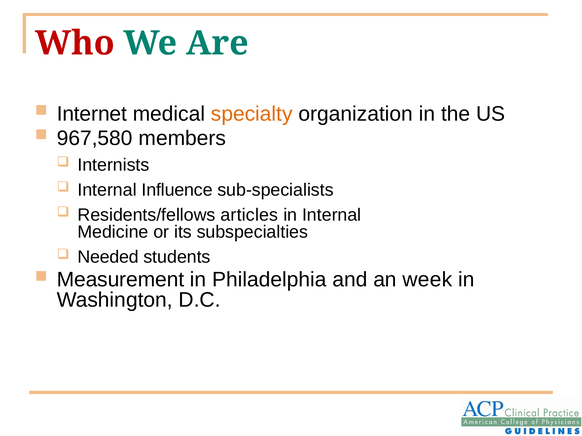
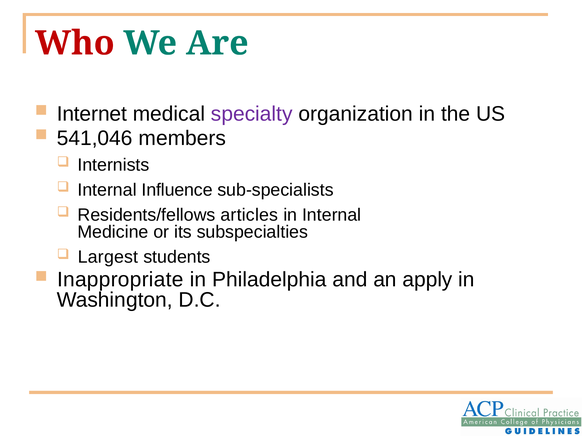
specialty colour: orange -> purple (252, 114)
967,580: 967,580 -> 541,046 (95, 138)
Needed: Needed -> Largest (108, 257)
Measurement: Measurement -> Inappropriate (120, 280)
week: week -> apply (428, 280)
